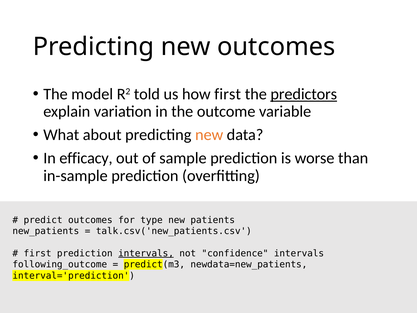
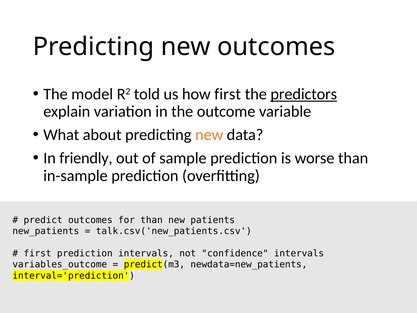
efficacy: efficacy -> friendly (86, 158)
for type: type -> than (152, 220)
intervals underline: present -> none (146, 253)
following_outcome: following_outcome -> variables_outcome (60, 264)
